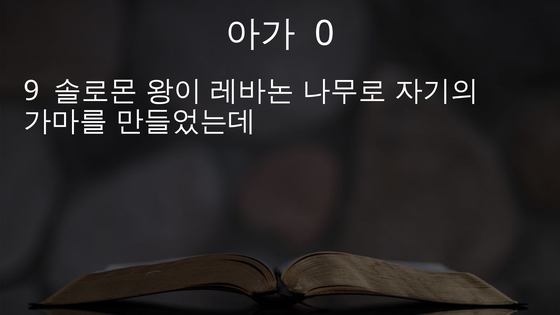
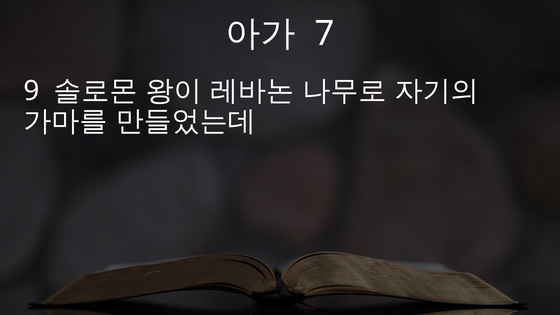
0: 0 -> 7 (324, 34)
